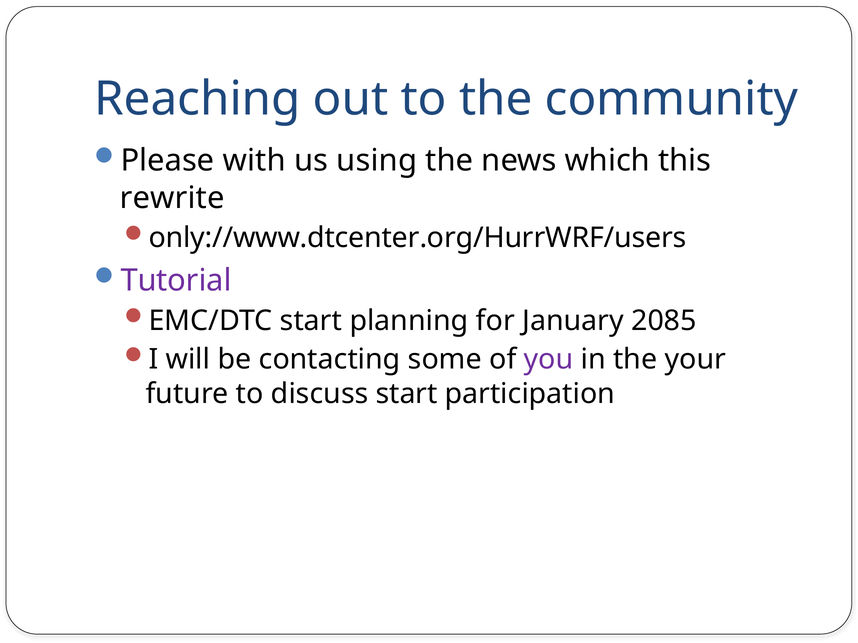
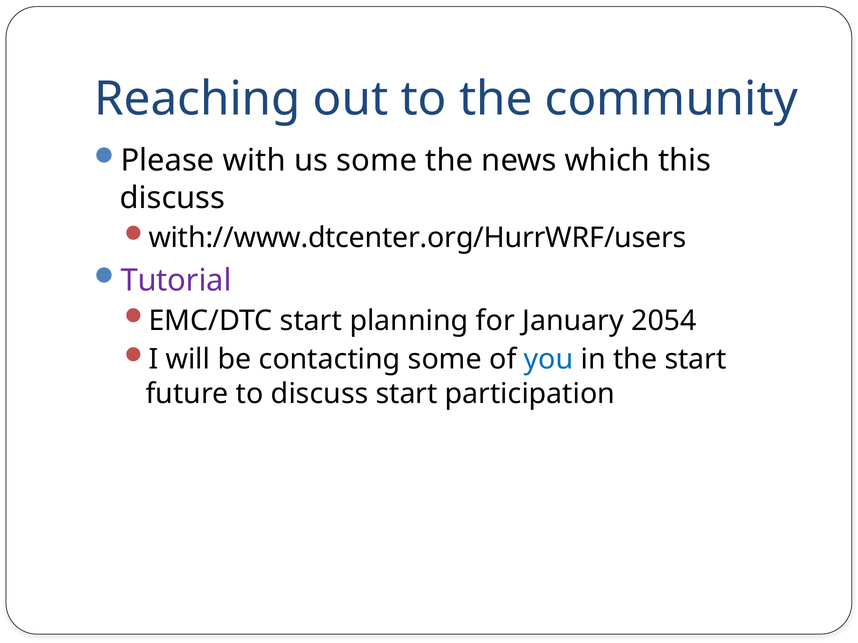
us using: using -> some (377, 161)
rewrite: rewrite -> discuss (172, 198)
only://www.dtcenter.org/HurrWRF/users: only://www.dtcenter.org/HurrWRF/users -> with://www.dtcenter.org/HurrWRF/users (418, 238)
2085: 2085 -> 2054 (664, 321)
you colour: purple -> blue (549, 360)
the your: your -> start (696, 360)
